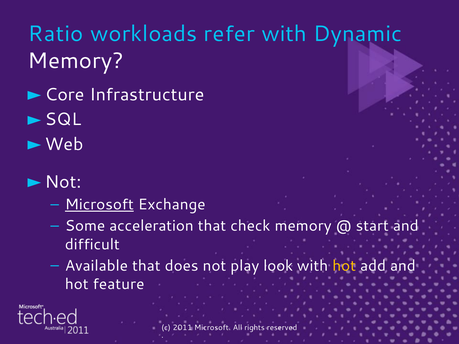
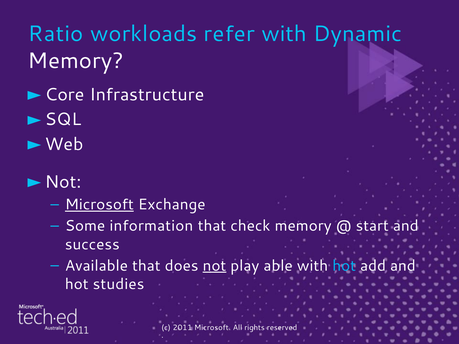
acceleration: acceleration -> information (151, 226)
difficult: difficult -> success (92, 244)
not underline: none -> present (214, 266)
look: look -> able (278, 266)
hot colour: yellow -> light blue (344, 266)
feature: feature -> studies (119, 284)
